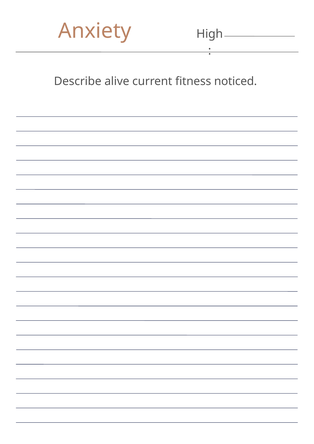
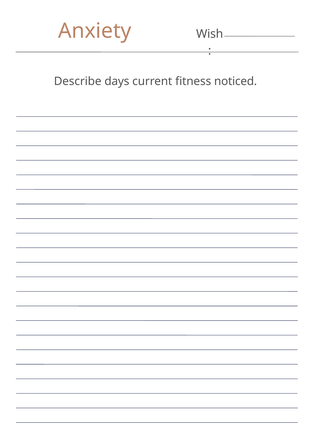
High: High -> Wish (210, 34)
alive: alive -> days (117, 81)
